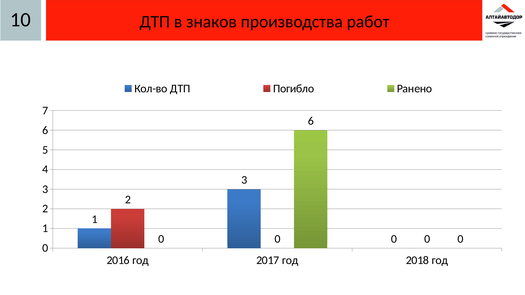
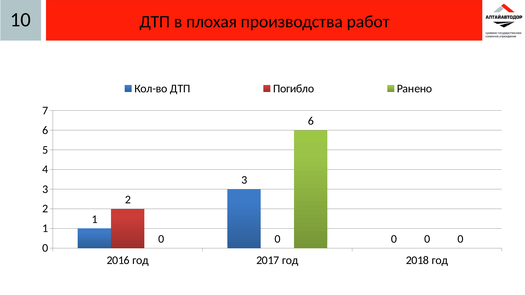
знаков: знаков -> плохая (212, 22)
